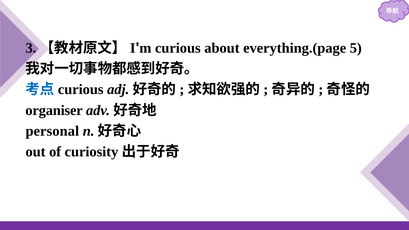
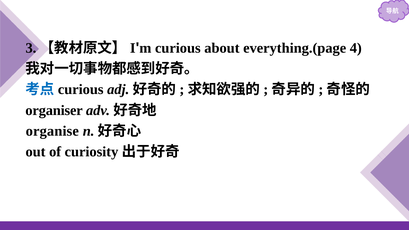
5: 5 -> 4 (356, 48)
personal: personal -> organise (52, 131)
